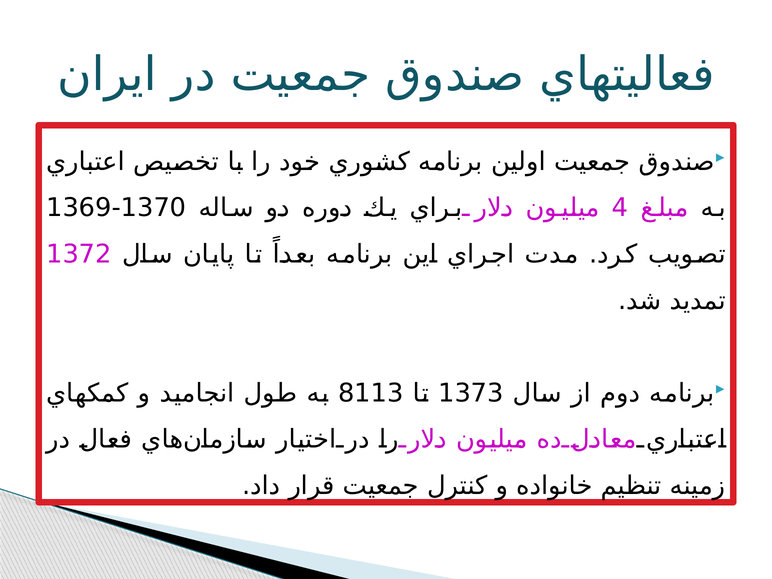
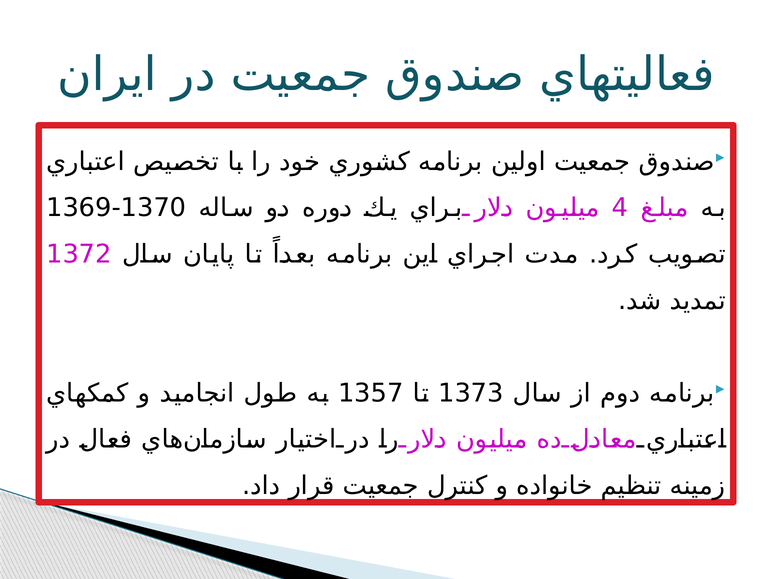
8113: 8113 -> 1357 (371, 393)
